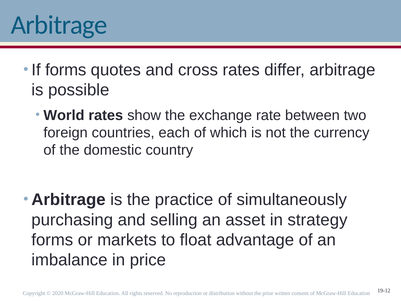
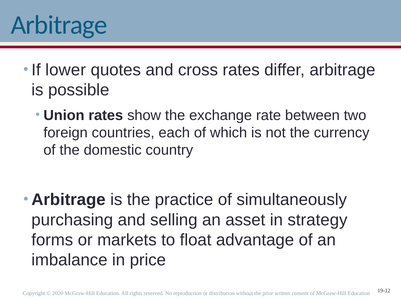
If forms: forms -> lower (66, 70)
World: World -> Union (64, 115)
